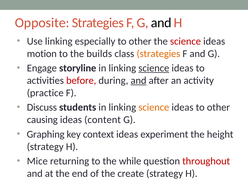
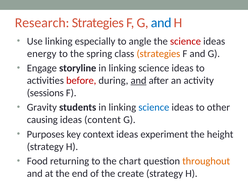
Opposite: Opposite -> Research (42, 23)
and colour: black -> blue (161, 23)
other: other -> angle (140, 41)
motion: motion -> energy (42, 54)
builds: builds -> spring (99, 54)
science underline: present -> none (154, 68)
practice: practice -> sessions (45, 93)
Discuss: Discuss -> Gravity (42, 107)
science colour: orange -> blue (154, 107)
Graphing: Graphing -> Purposes (46, 134)
Mice: Mice -> Food (37, 161)
while: while -> chart (130, 161)
throughout colour: red -> orange (206, 161)
